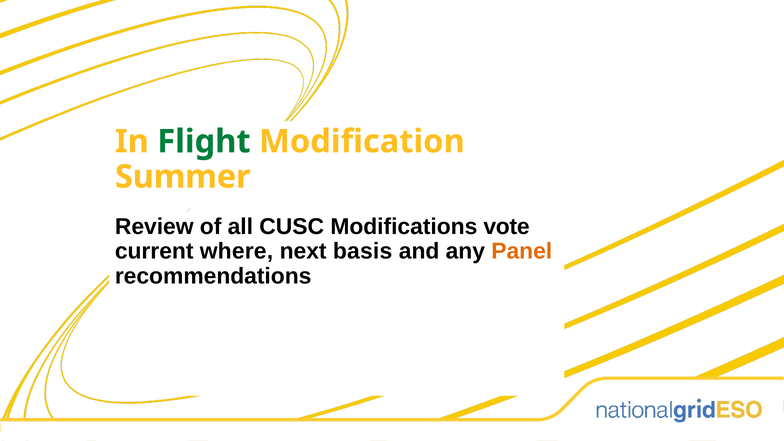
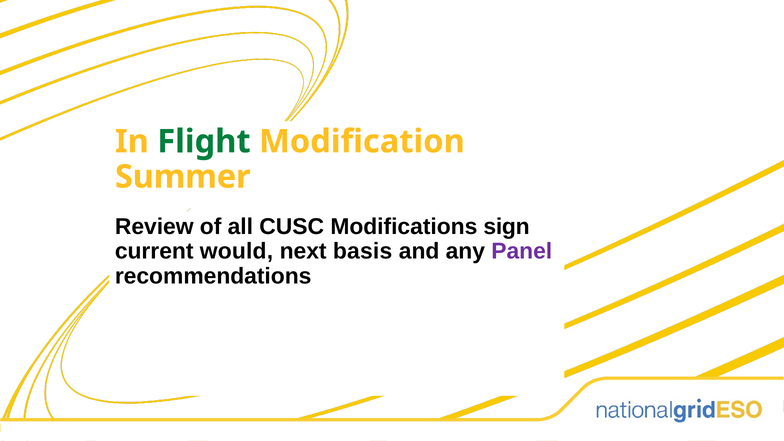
vote: vote -> sign (507, 227)
where: where -> would (236, 251)
Panel colour: orange -> purple (522, 251)
